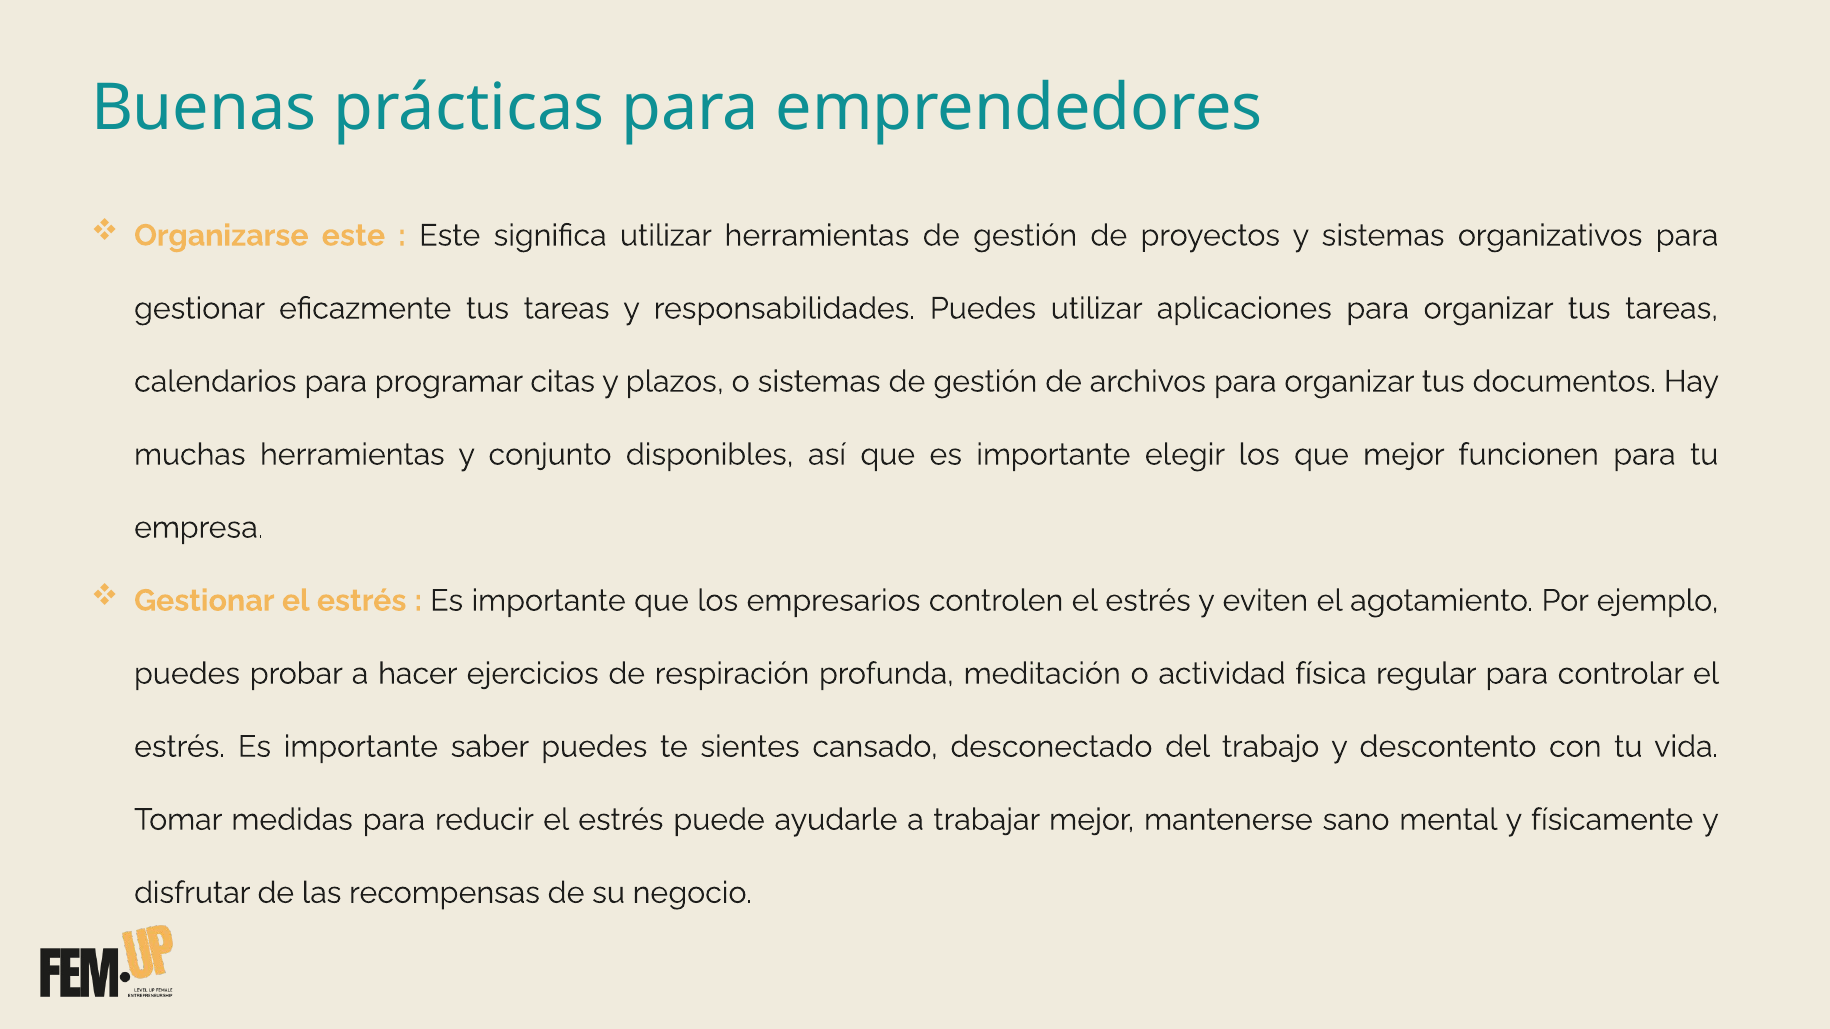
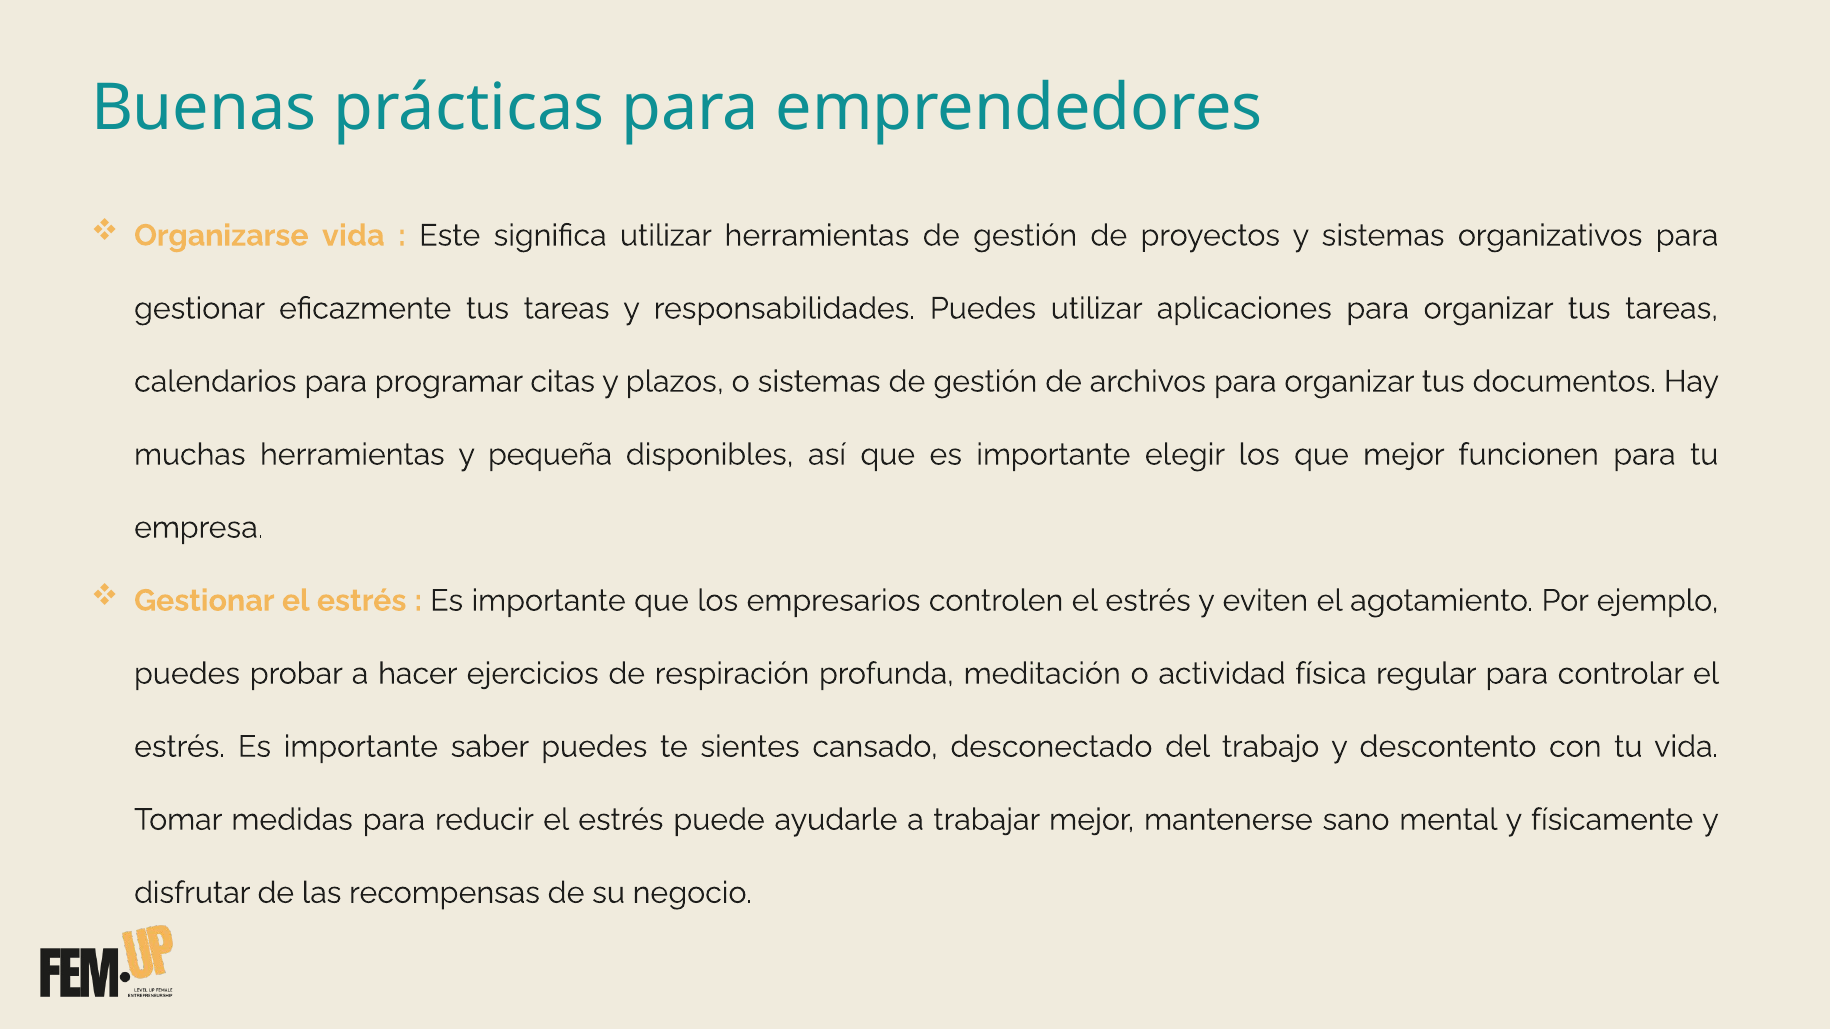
Organizarse este: este -> vida (353, 236)
conjunto: conjunto -> pequeña (550, 455)
